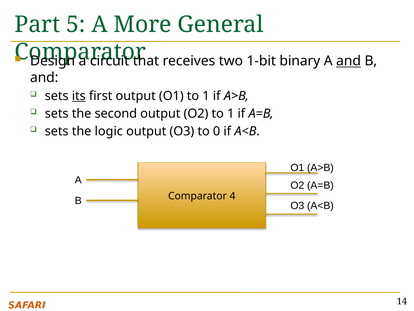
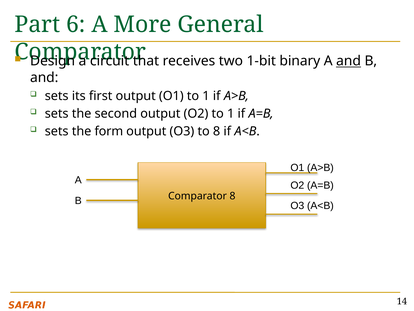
5: 5 -> 6 (76, 24)
its underline: present -> none (79, 96)
logic: logic -> form (109, 131)
to 0: 0 -> 8 (217, 131)
Comparator 4: 4 -> 8 (233, 196)
